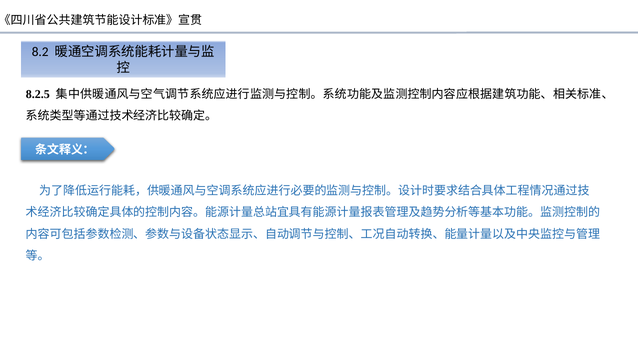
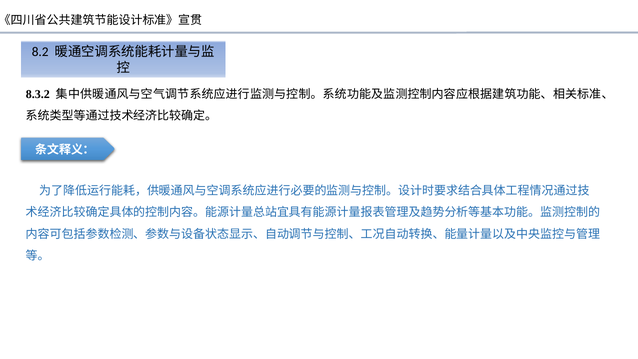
8.2.5: 8.2.5 -> 8.3.2 (38, 94)
